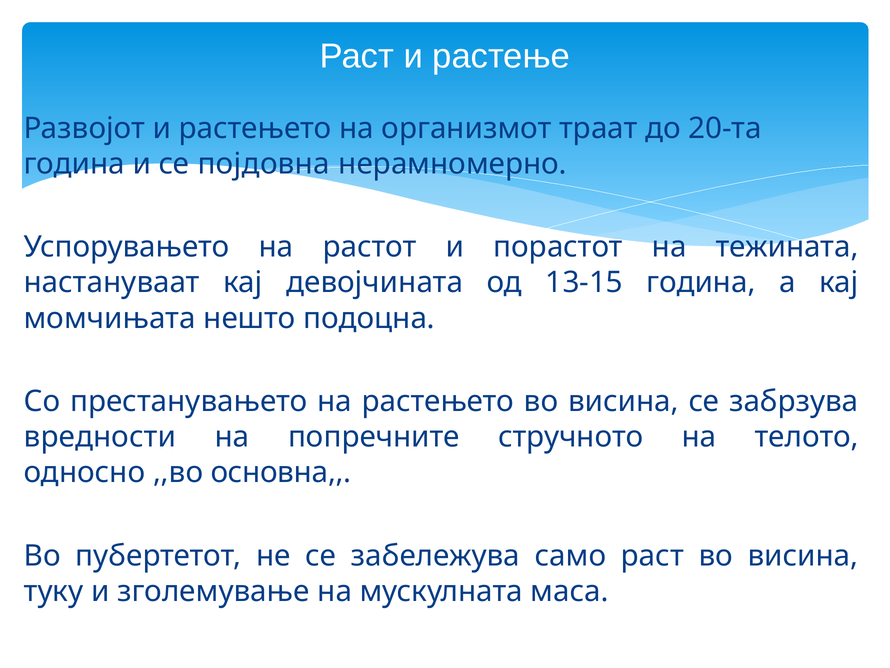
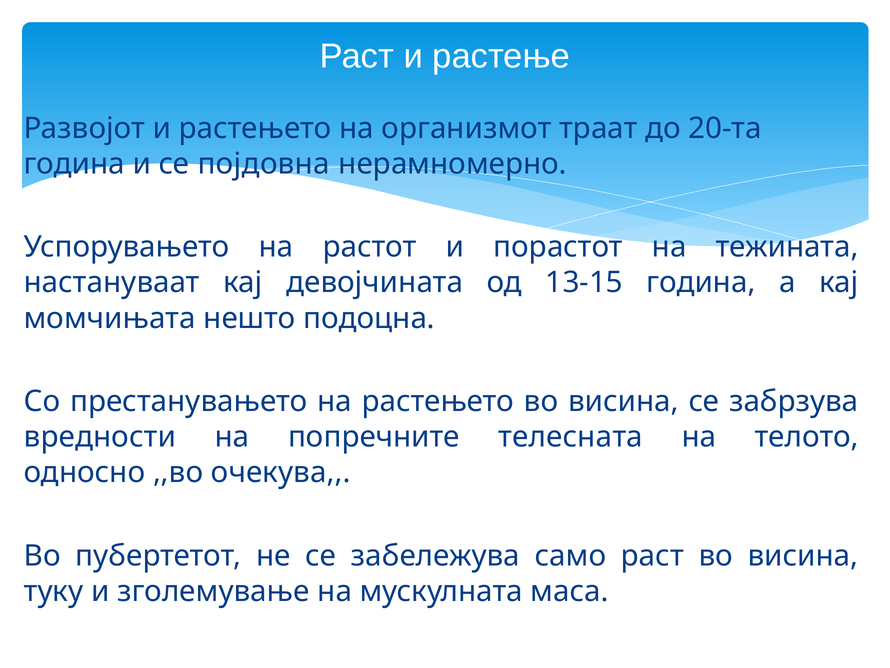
стручното: стручното -> телесната (571, 437)
основна: основна -> очекува (281, 472)
